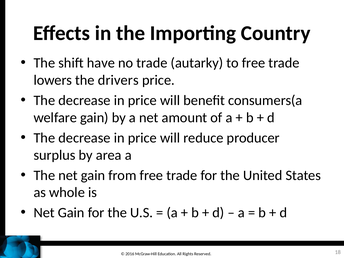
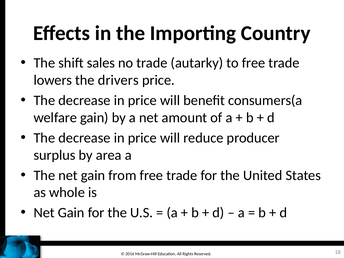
have: have -> sales (101, 63)
